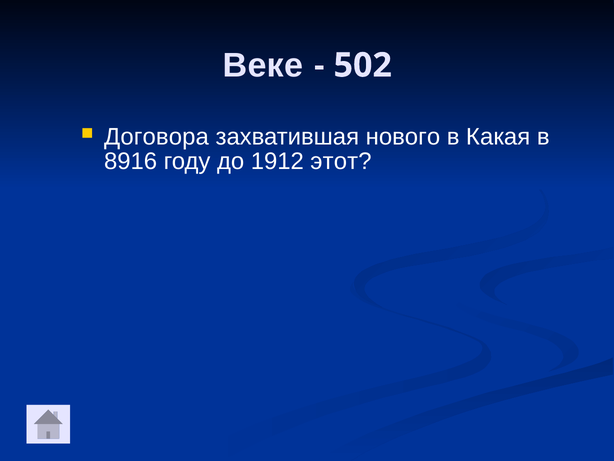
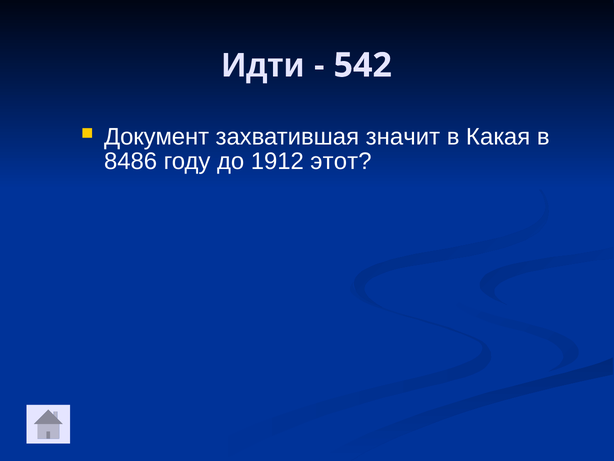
Веке: Веке -> Идти (263, 65)
502: 502 -> 542 (363, 65)
Договора: Договора -> Документ (157, 137)
нового: нового -> значит (403, 137)
8916: 8916 -> 8486 (131, 161)
